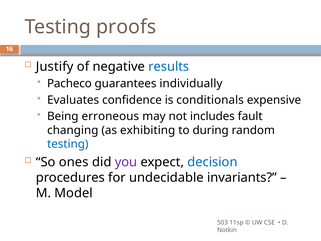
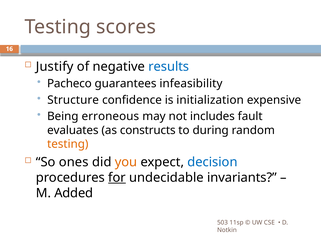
proofs: proofs -> scores (126, 27)
individually: individually -> infeasibility (191, 83)
Evaluates: Evaluates -> Structure (73, 100)
conditionals: conditionals -> initialization (210, 100)
changing: changing -> evaluates (73, 130)
exhibiting: exhibiting -> constructs (148, 130)
testing colour: blue -> orange (68, 144)
you colour: purple -> orange (126, 162)
for underline: none -> present (117, 177)
Model: Model -> Added (74, 193)
